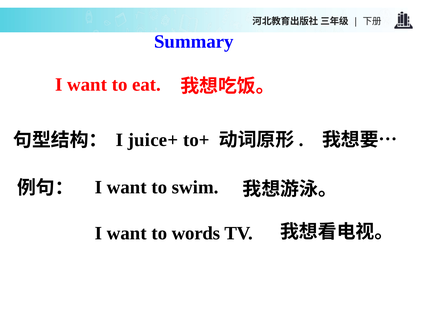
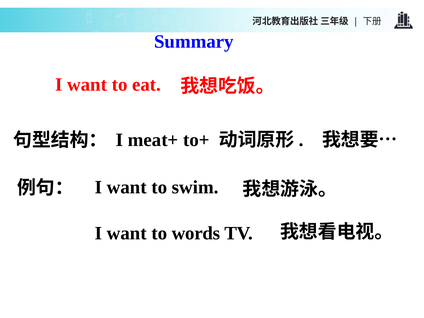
juice+: juice+ -> meat+ (153, 140)
